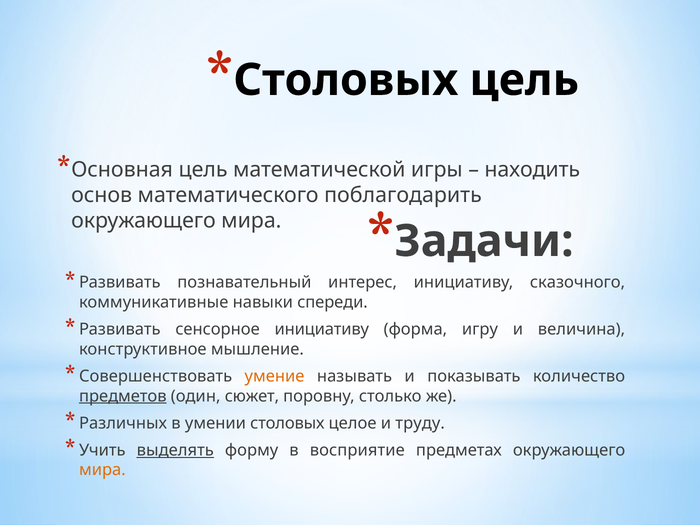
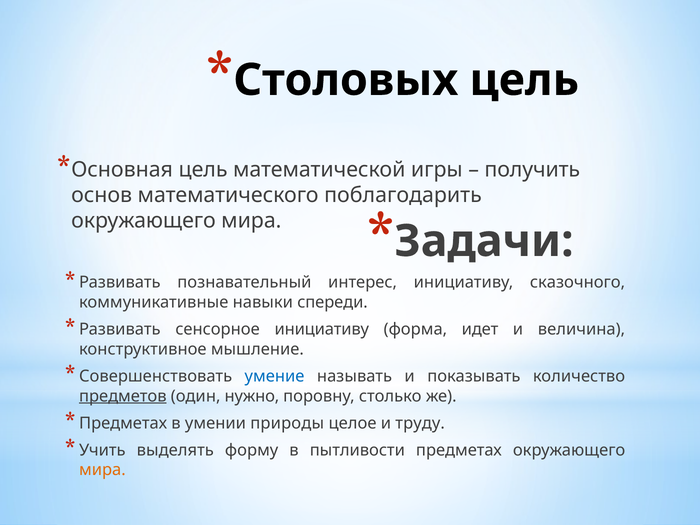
находить: находить -> получить (532, 169)
игру: игру -> идет (480, 329)
умение colour: orange -> blue (275, 376)
сюжет: сюжет -> нужно (252, 396)
Различных: Различных -> Предметах (123, 423)
умении столовых: столовых -> природы (287, 423)
выделять underline: present -> none (175, 450)
восприятие: восприятие -> пытливости (357, 450)
